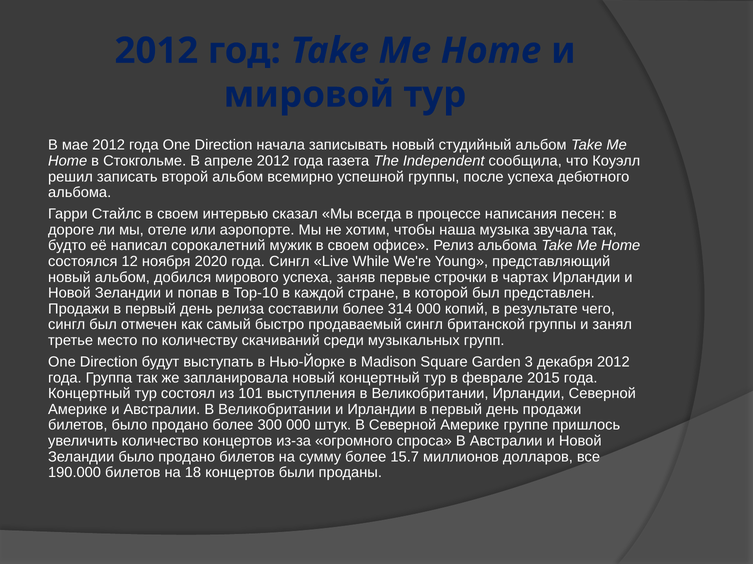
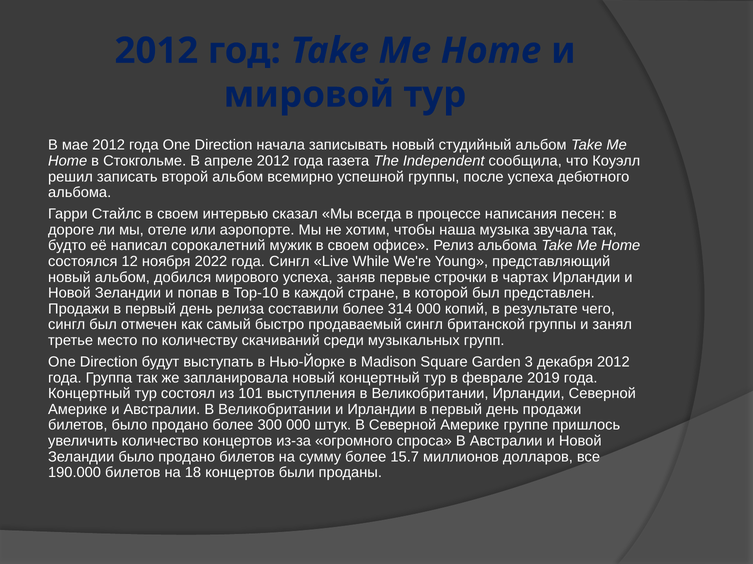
2020: 2020 -> 2022 (211, 262)
2015: 2015 -> 2019 (543, 378)
